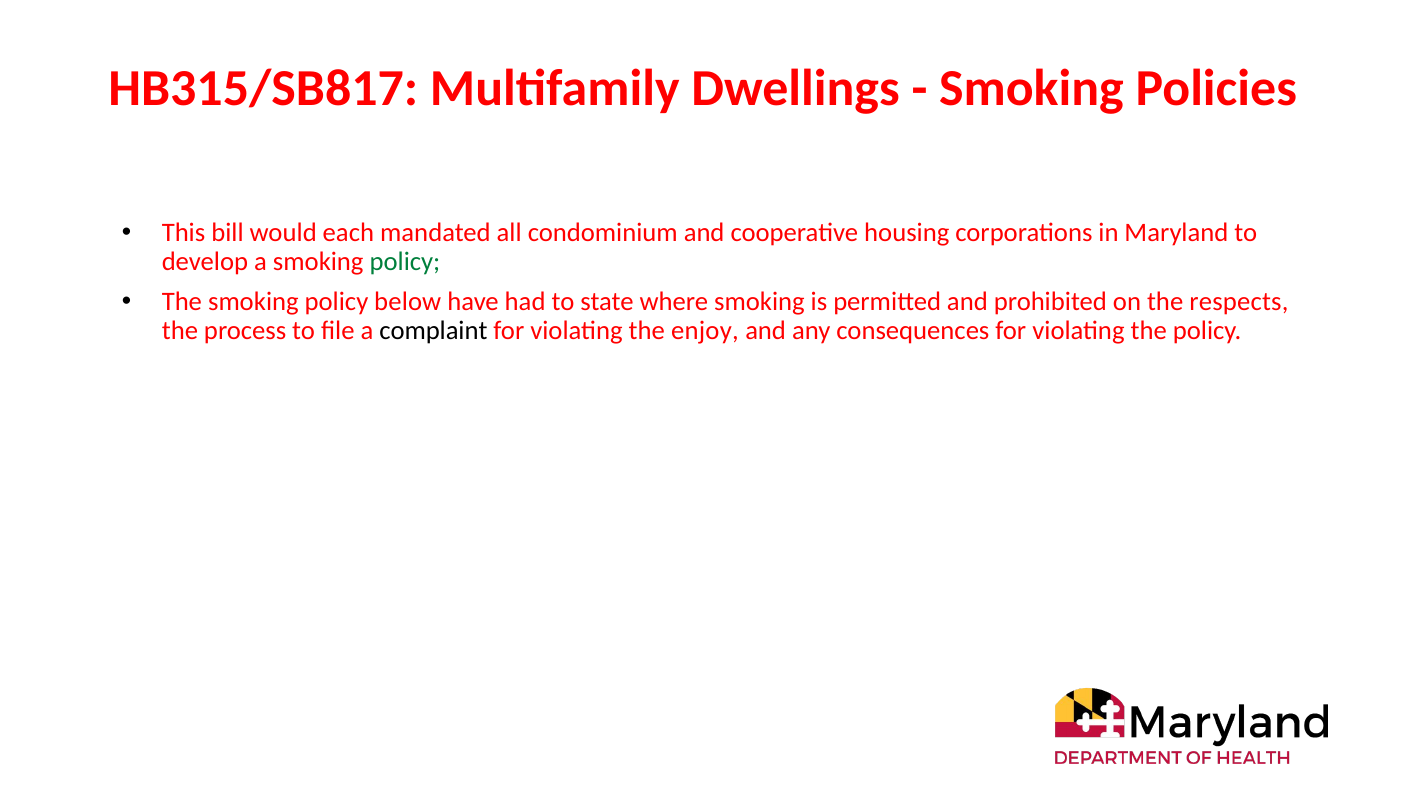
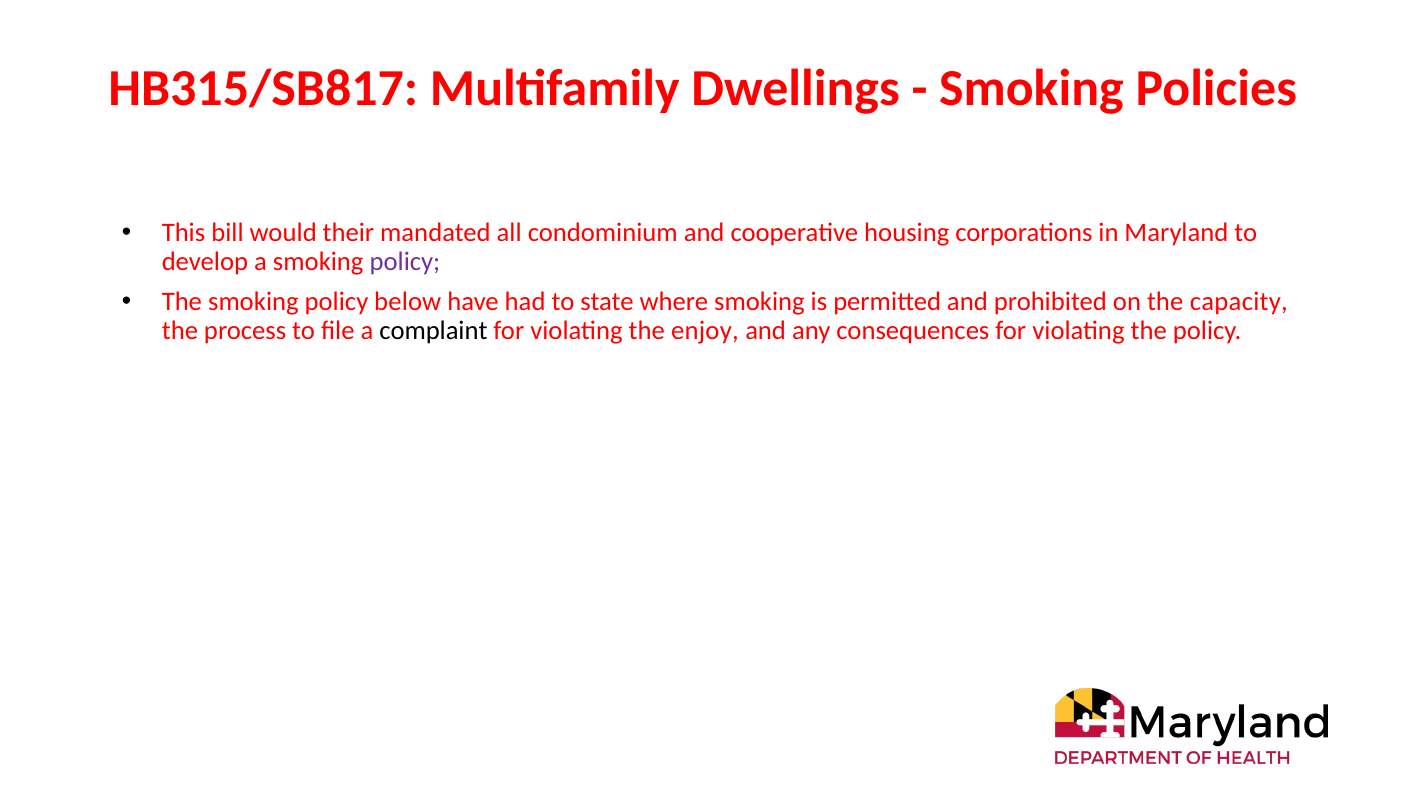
each: each -> their (348, 233)
policy colour: green -> purple (405, 261)
respects: respects -> capacity (1239, 302)
